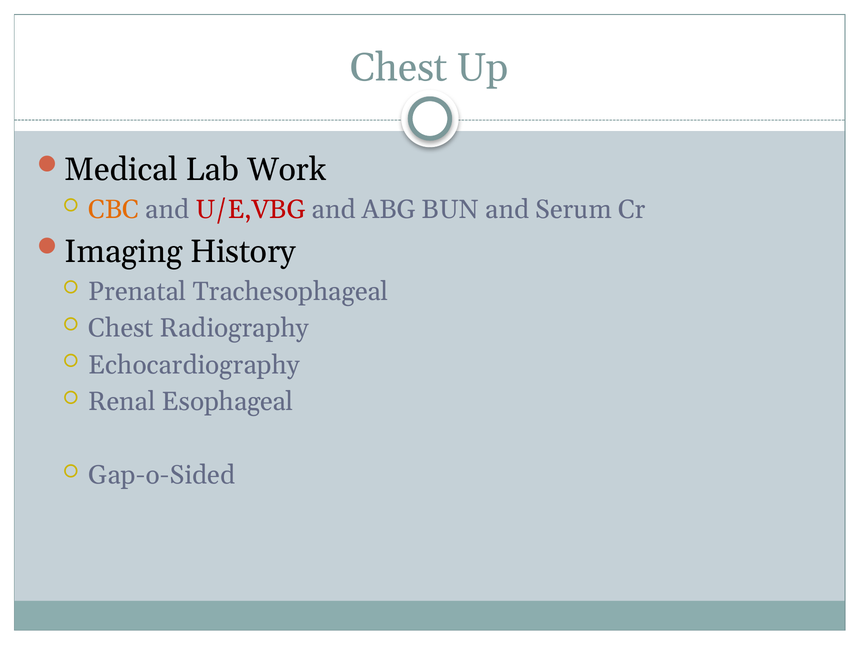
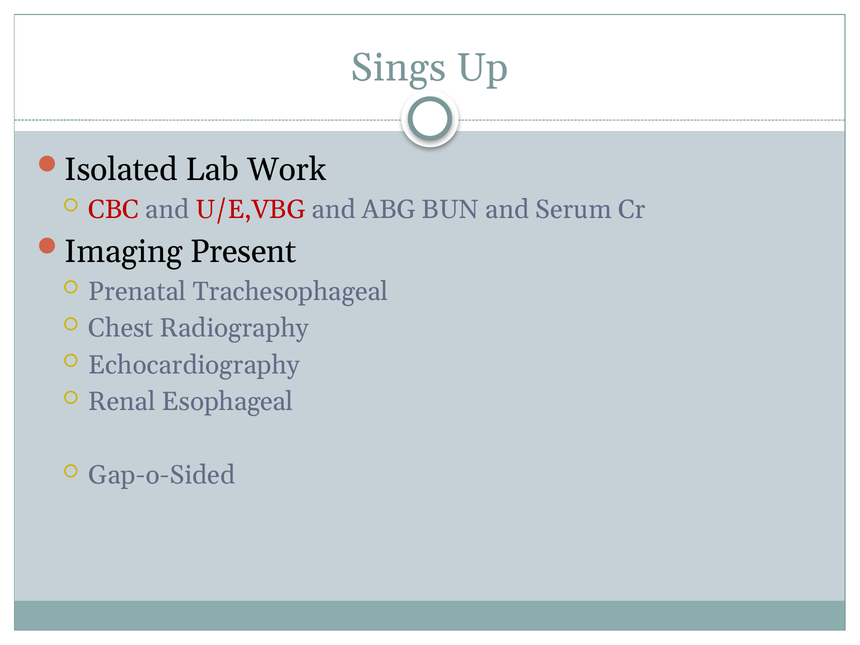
Chest: Chest -> Sings (399, 68)
Medical: Medical -> Isolated (121, 169)
CBC colour: orange -> red (114, 209)
History: History -> Present (243, 251)
